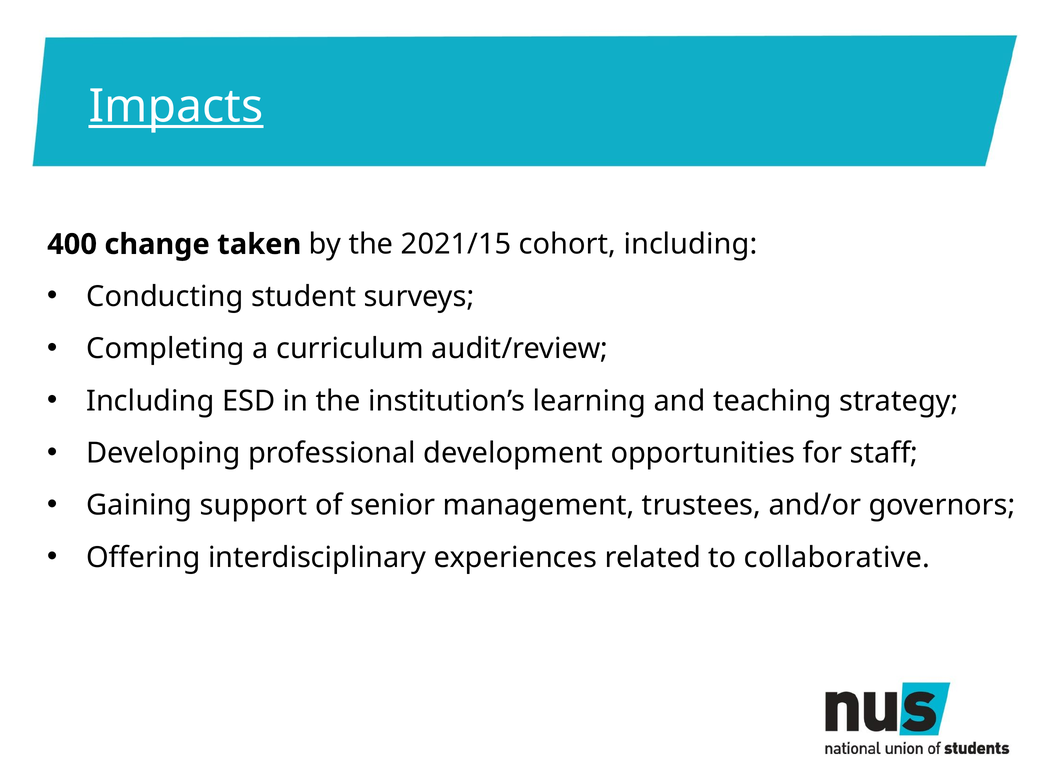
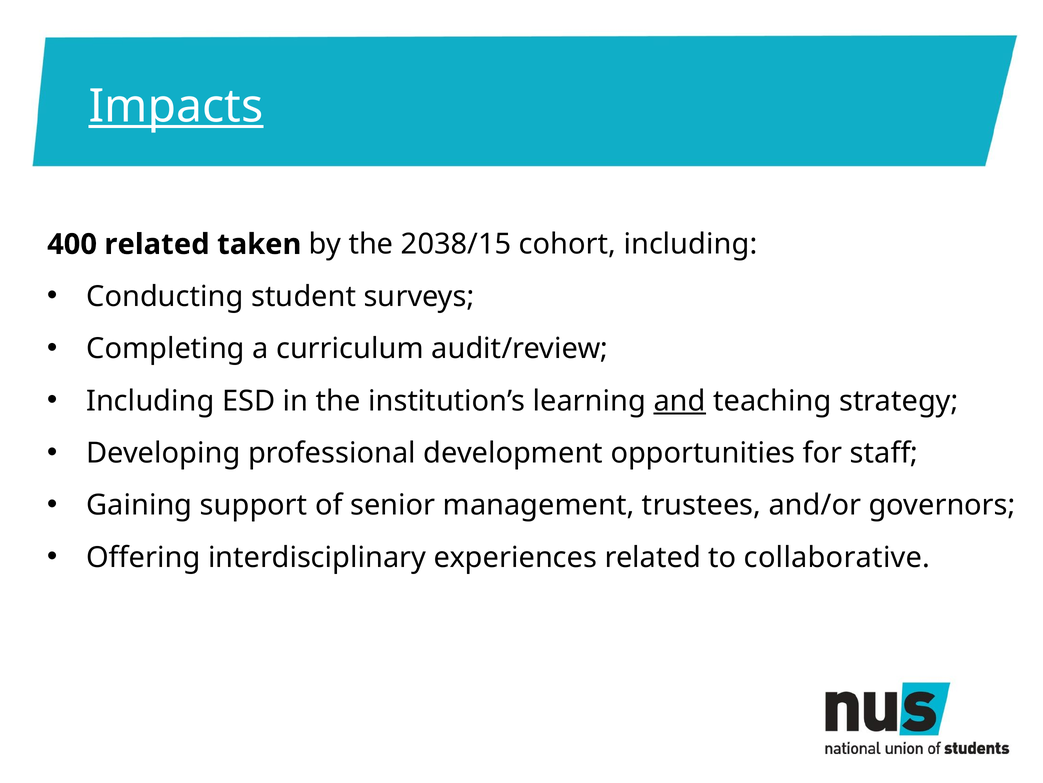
400 change: change -> related (157, 244)
2021/15: 2021/15 -> 2038/15 (456, 244)
and underline: none -> present (680, 401)
